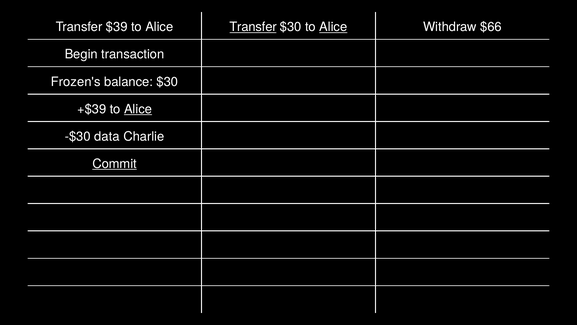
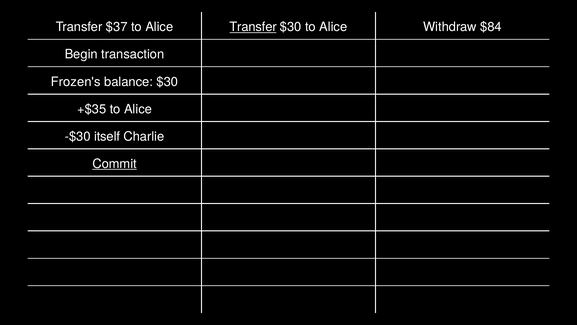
$39: $39 -> $37 (117, 27)
Alice underline: present -> none (333, 27)
$66: $66 -> $84 (491, 27)
+$39: +$39 -> +$35 (92, 109)
Alice underline: present -> none (138, 109)
data: data -> itself (107, 136)
